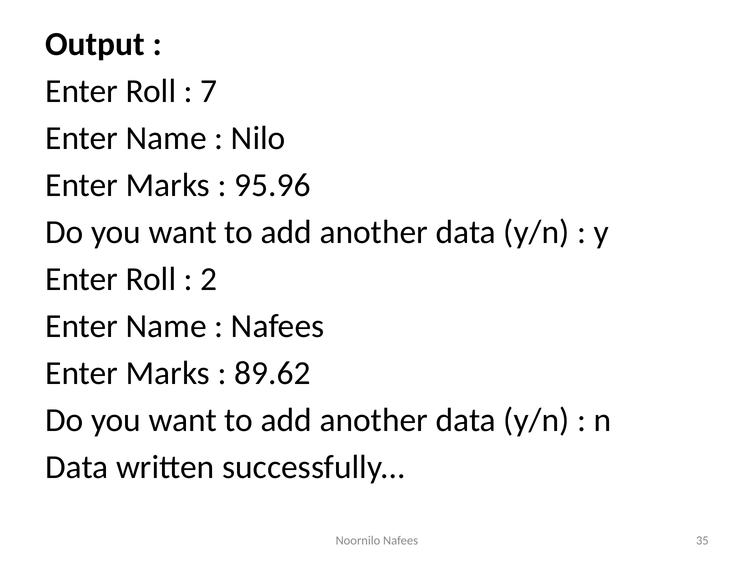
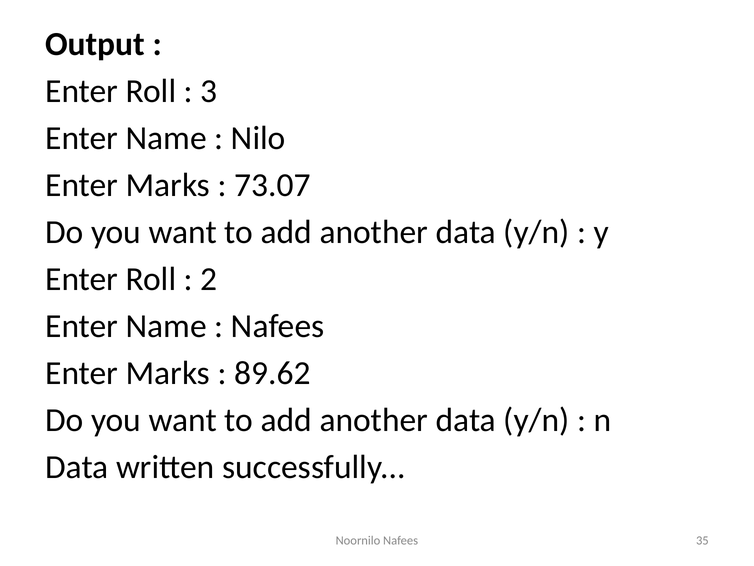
7: 7 -> 3 (209, 91)
95.96: 95.96 -> 73.07 (272, 185)
